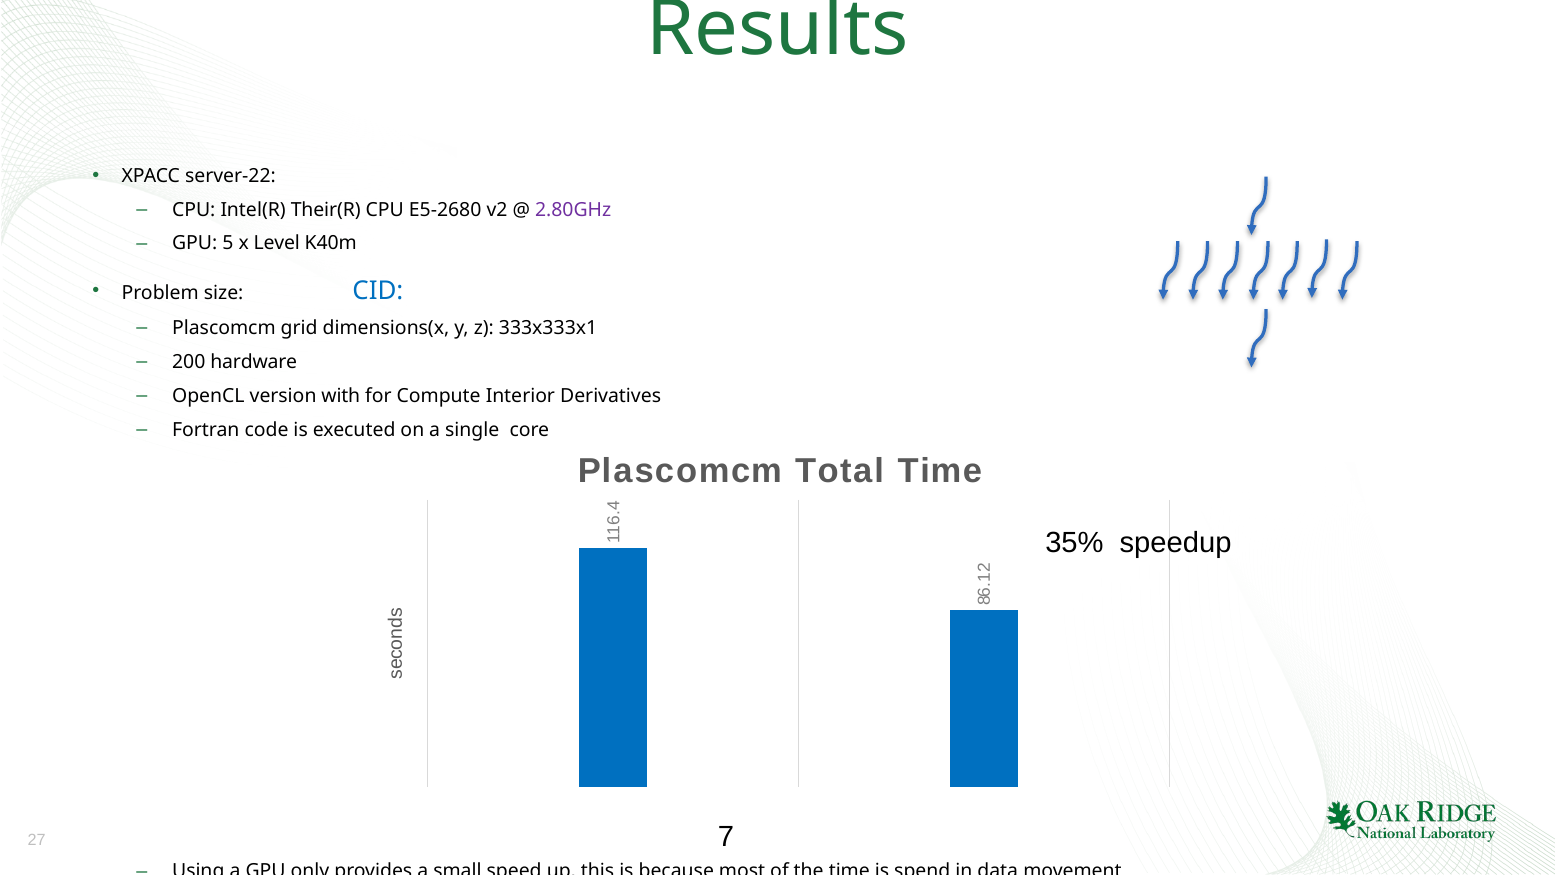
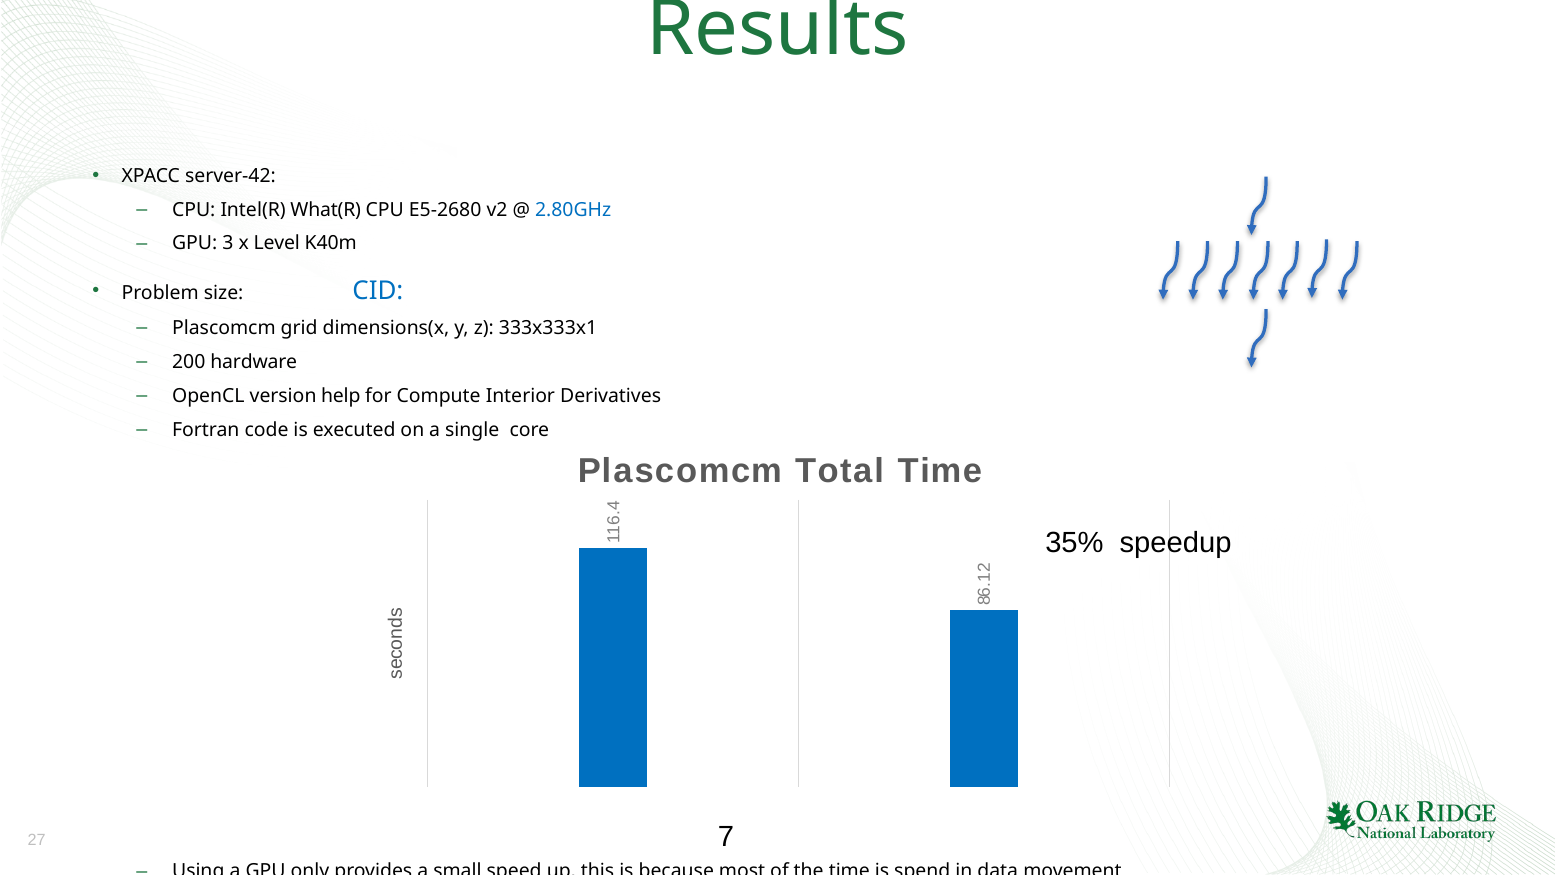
server-22: server-22 -> server-42 (230, 176)
Their(R: Their(R -> What(R (326, 210)
2.80GHz colour: purple -> blue (573, 210)
5: 5 -> 3 (228, 244)
with: with -> help (341, 396)
